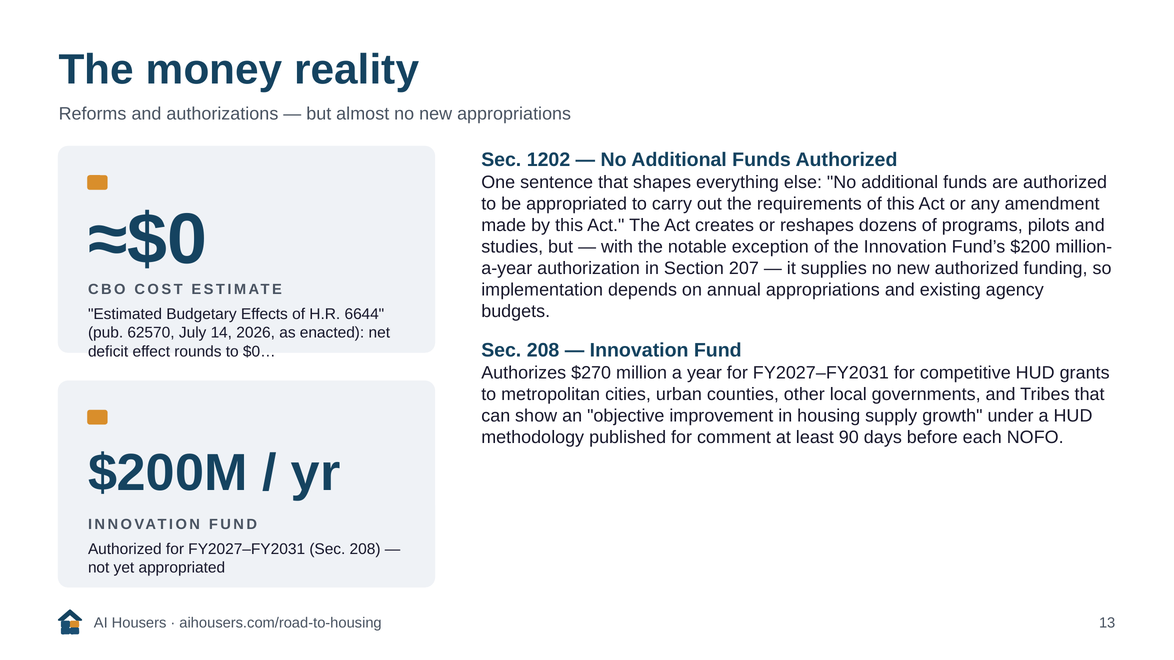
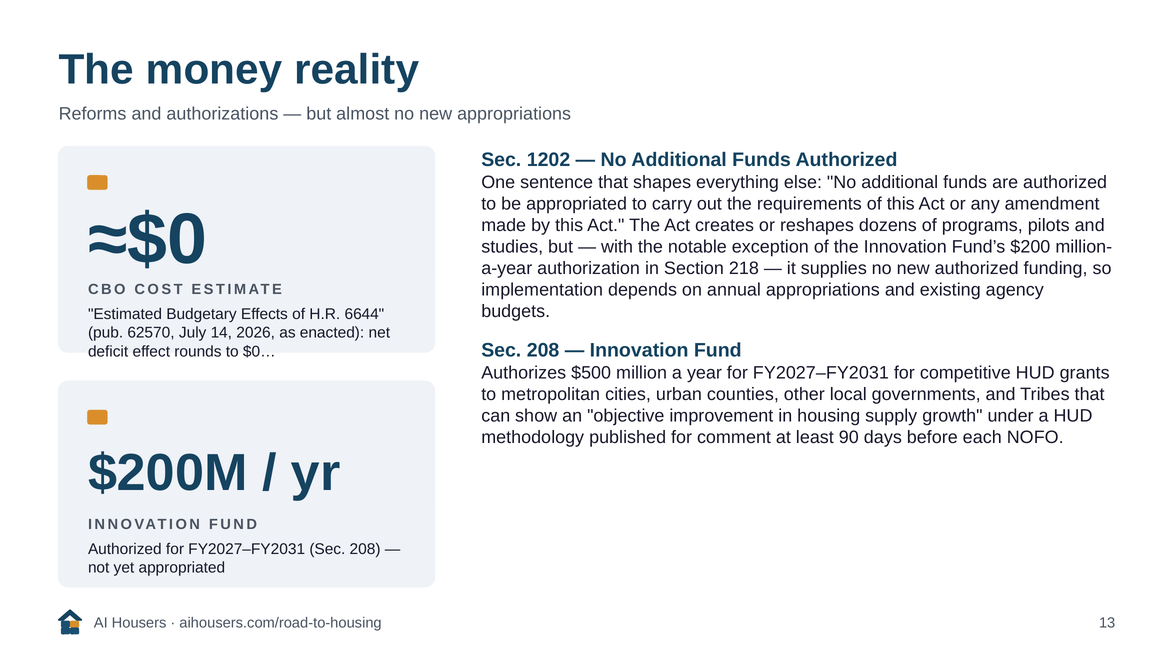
207: 207 -> 218 (744, 268)
$270: $270 -> $500 (591, 373)
